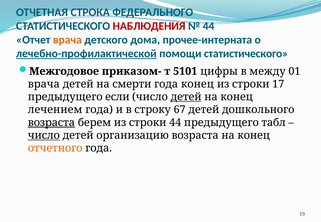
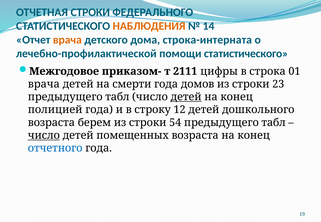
ОТЧЕТНАЯ СТРОКА: СТРОКА -> СТРОКИ (90, 12)
НАБЛЮДЕНИЯ colour: red -> orange (149, 26)
44: 44 -> 14 (209, 26)
прочее-интерната: прочее-интерната -> строка-интерната (207, 40)
лечебно-профилактической underline: present -> none (86, 54)
5101: 5101 -> 2111 (185, 71)
между: между -> строка (268, 71)
года конец: конец -> домов (198, 84)
17: 17 -> 23 (278, 84)
если: если -> табл (117, 97)
лечением: лечением -> полицией (55, 110)
67: 67 -> 12 (180, 110)
возраста underline: present -> none (51, 123)
строки 44: 44 -> 54 (175, 123)
организацию: организацию -> помещенных (133, 135)
отчетного colour: orange -> blue (55, 148)
